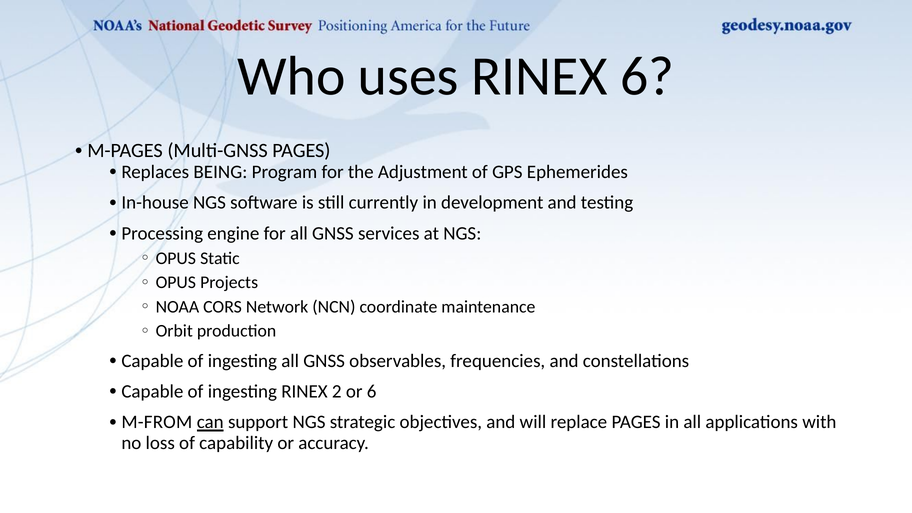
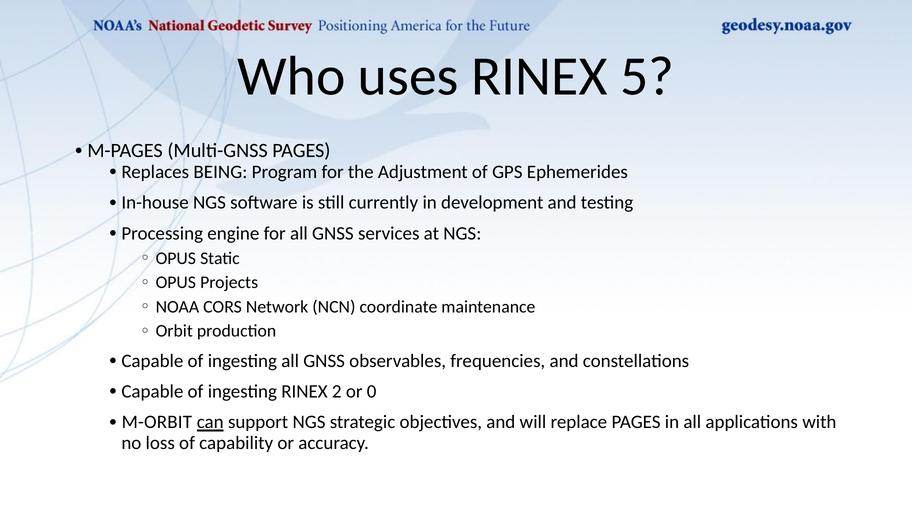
RINEX 6: 6 -> 5 (647, 77)
or 6: 6 -> 0 (372, 392)
M-FROM: M-FROM -> M-ORBIT (157, 422)
